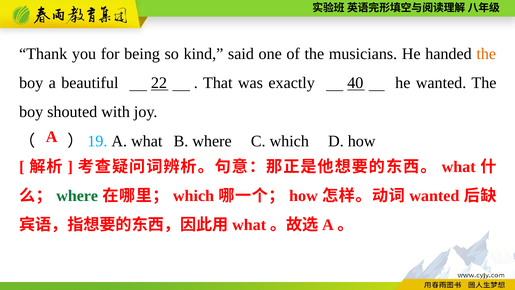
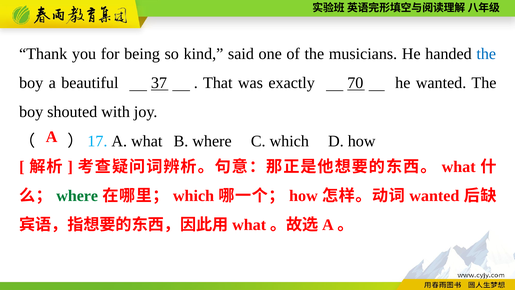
the colour: orange -> blue (486, 54)
22: 22 -> 37 (159, 83)
40: 40 -> 70 (355, 83)
19: 19 -> 17 (97, 141)
